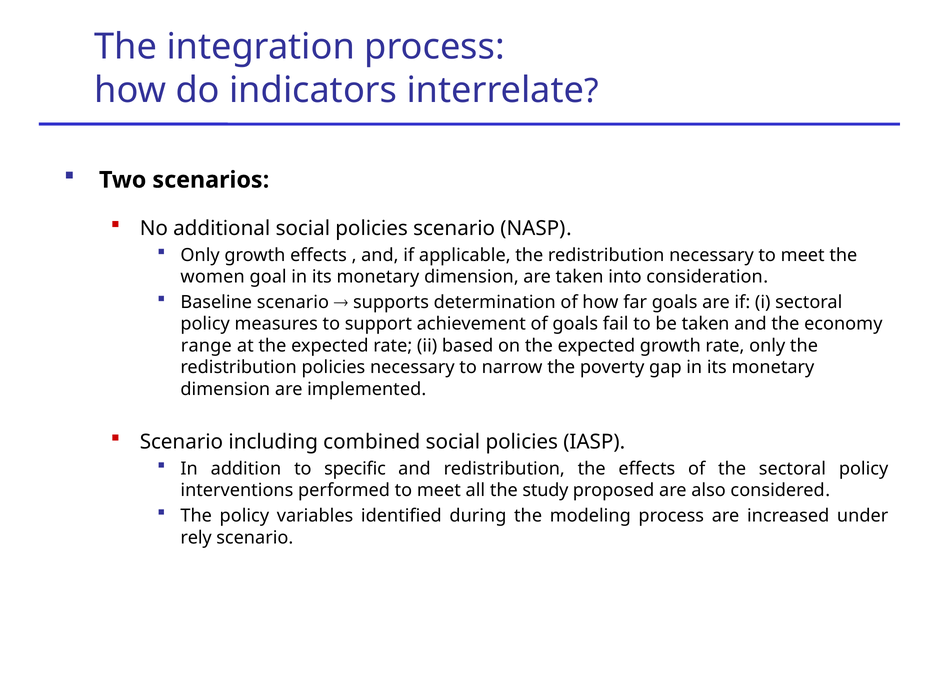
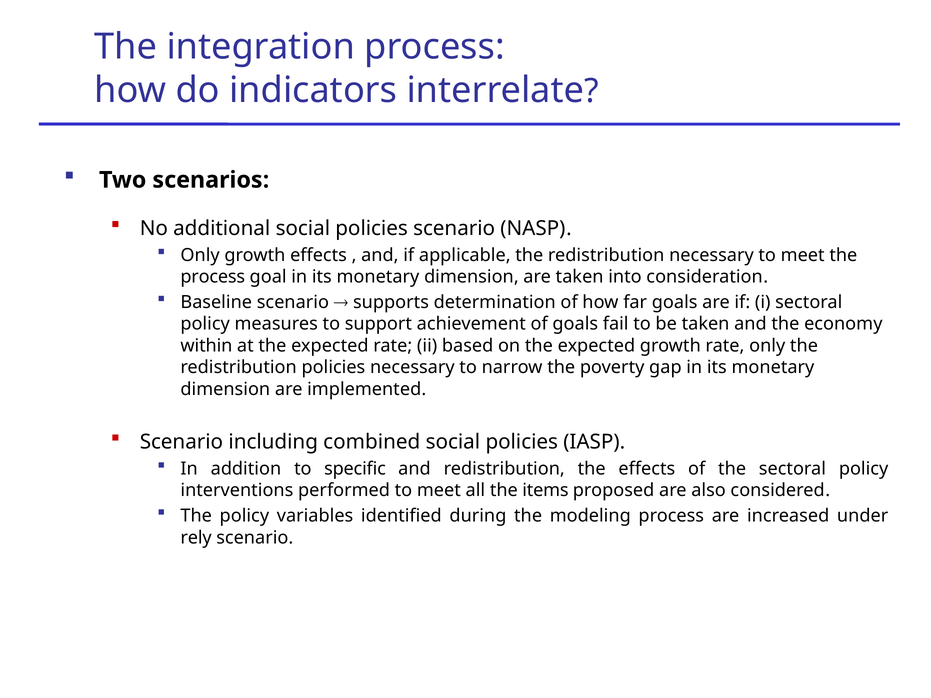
women: women -> process (213, 277)
range: range -> within (206, 346)
study: study -> items (545, 491)
